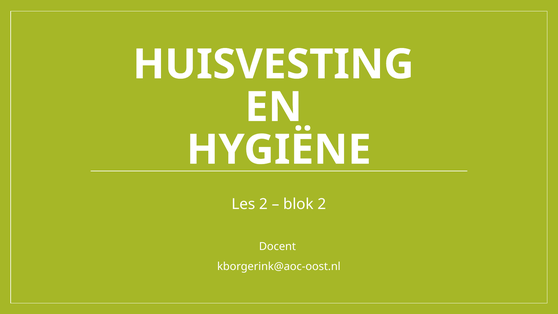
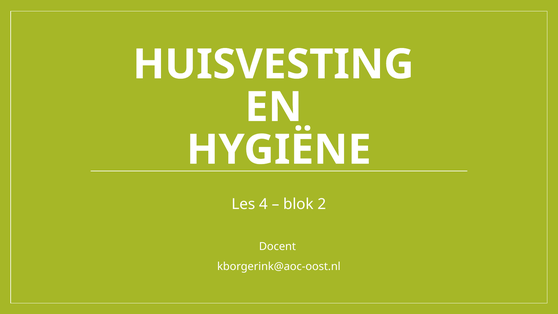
Les 2: 2 -> 4 (263, 204)
